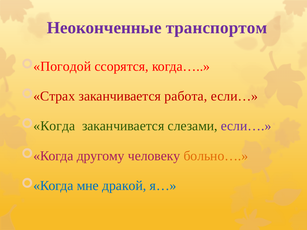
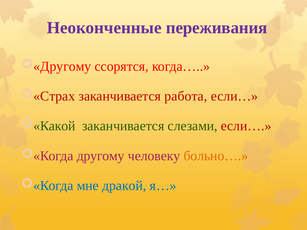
транспортом: транспортом -> переживания (217, 28)
Погодой: Погодой -> Другому (62, 66)
Когда: Когда -> Какой (54, 126)
если… colour: purple -> red (246, 126)
